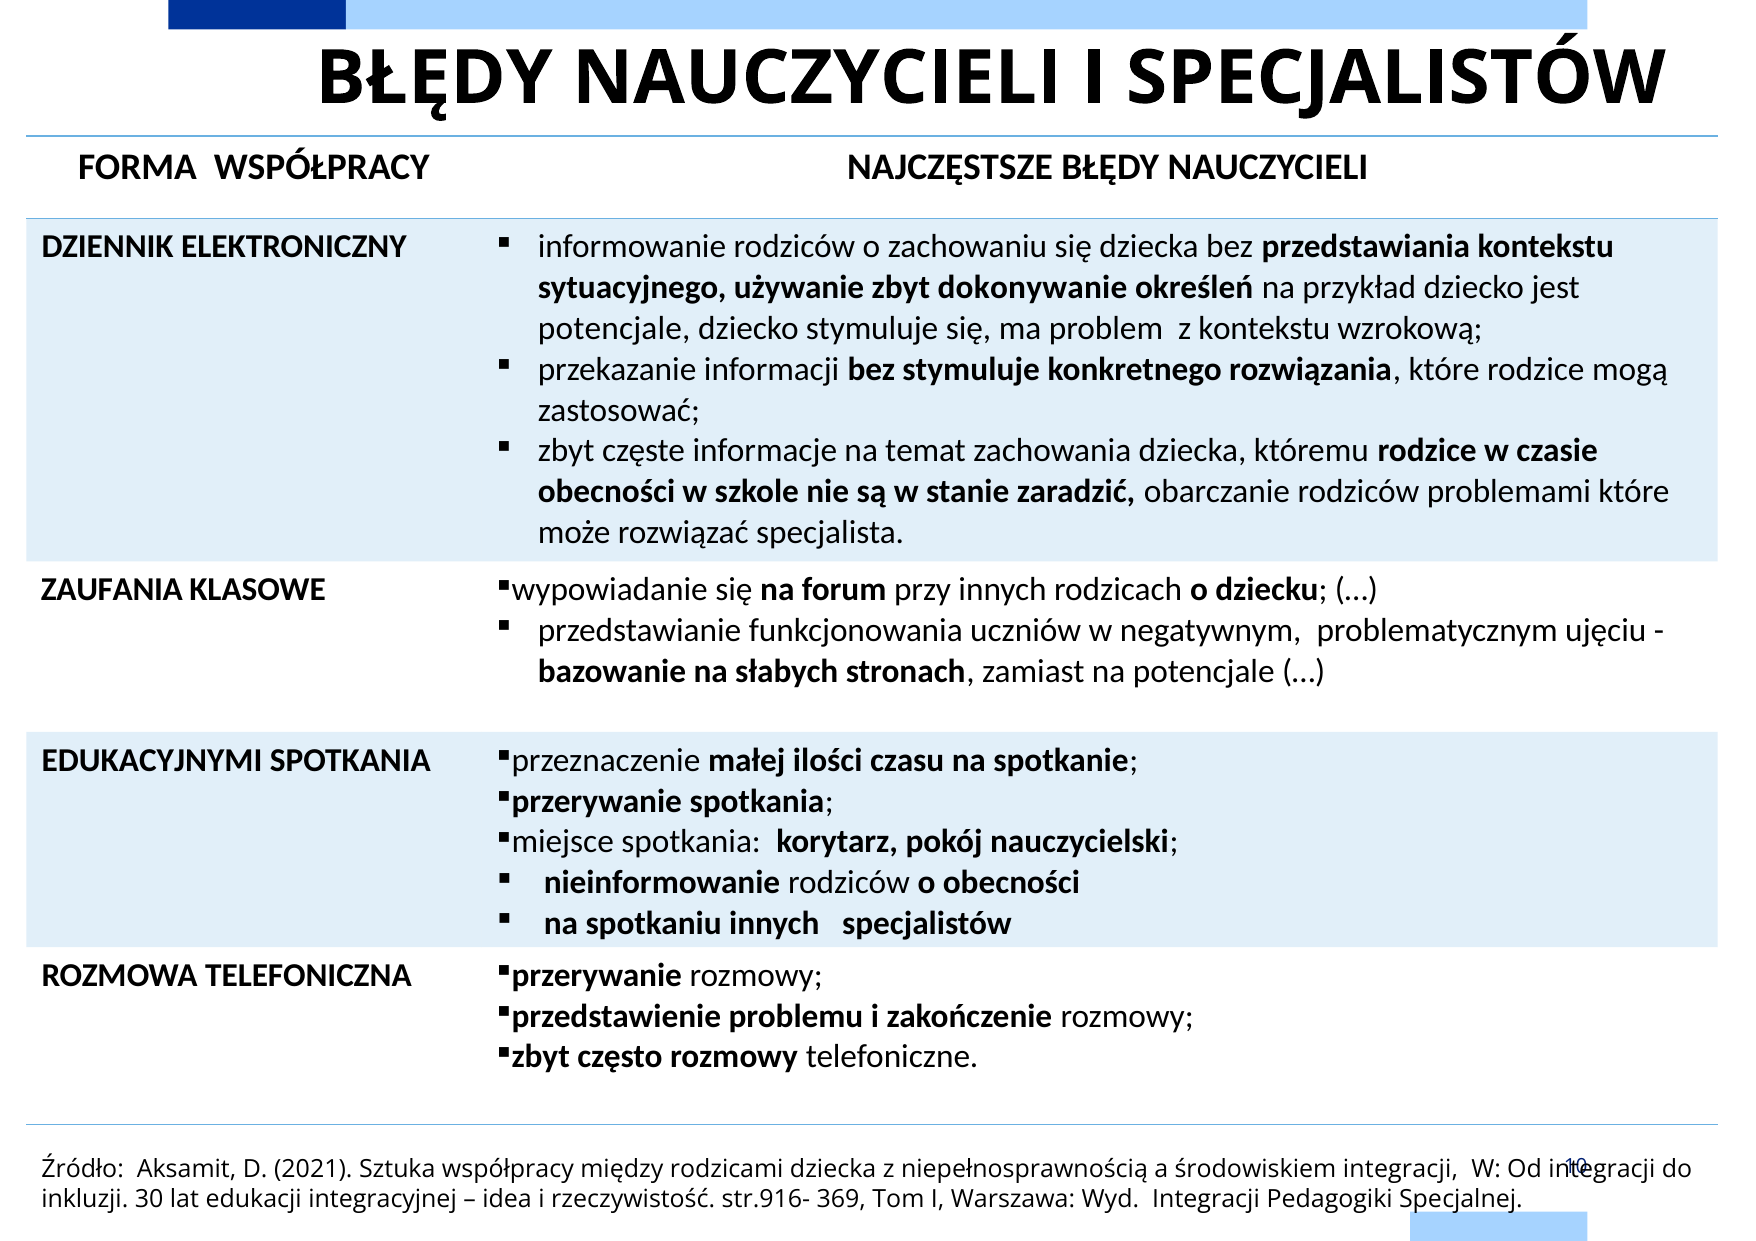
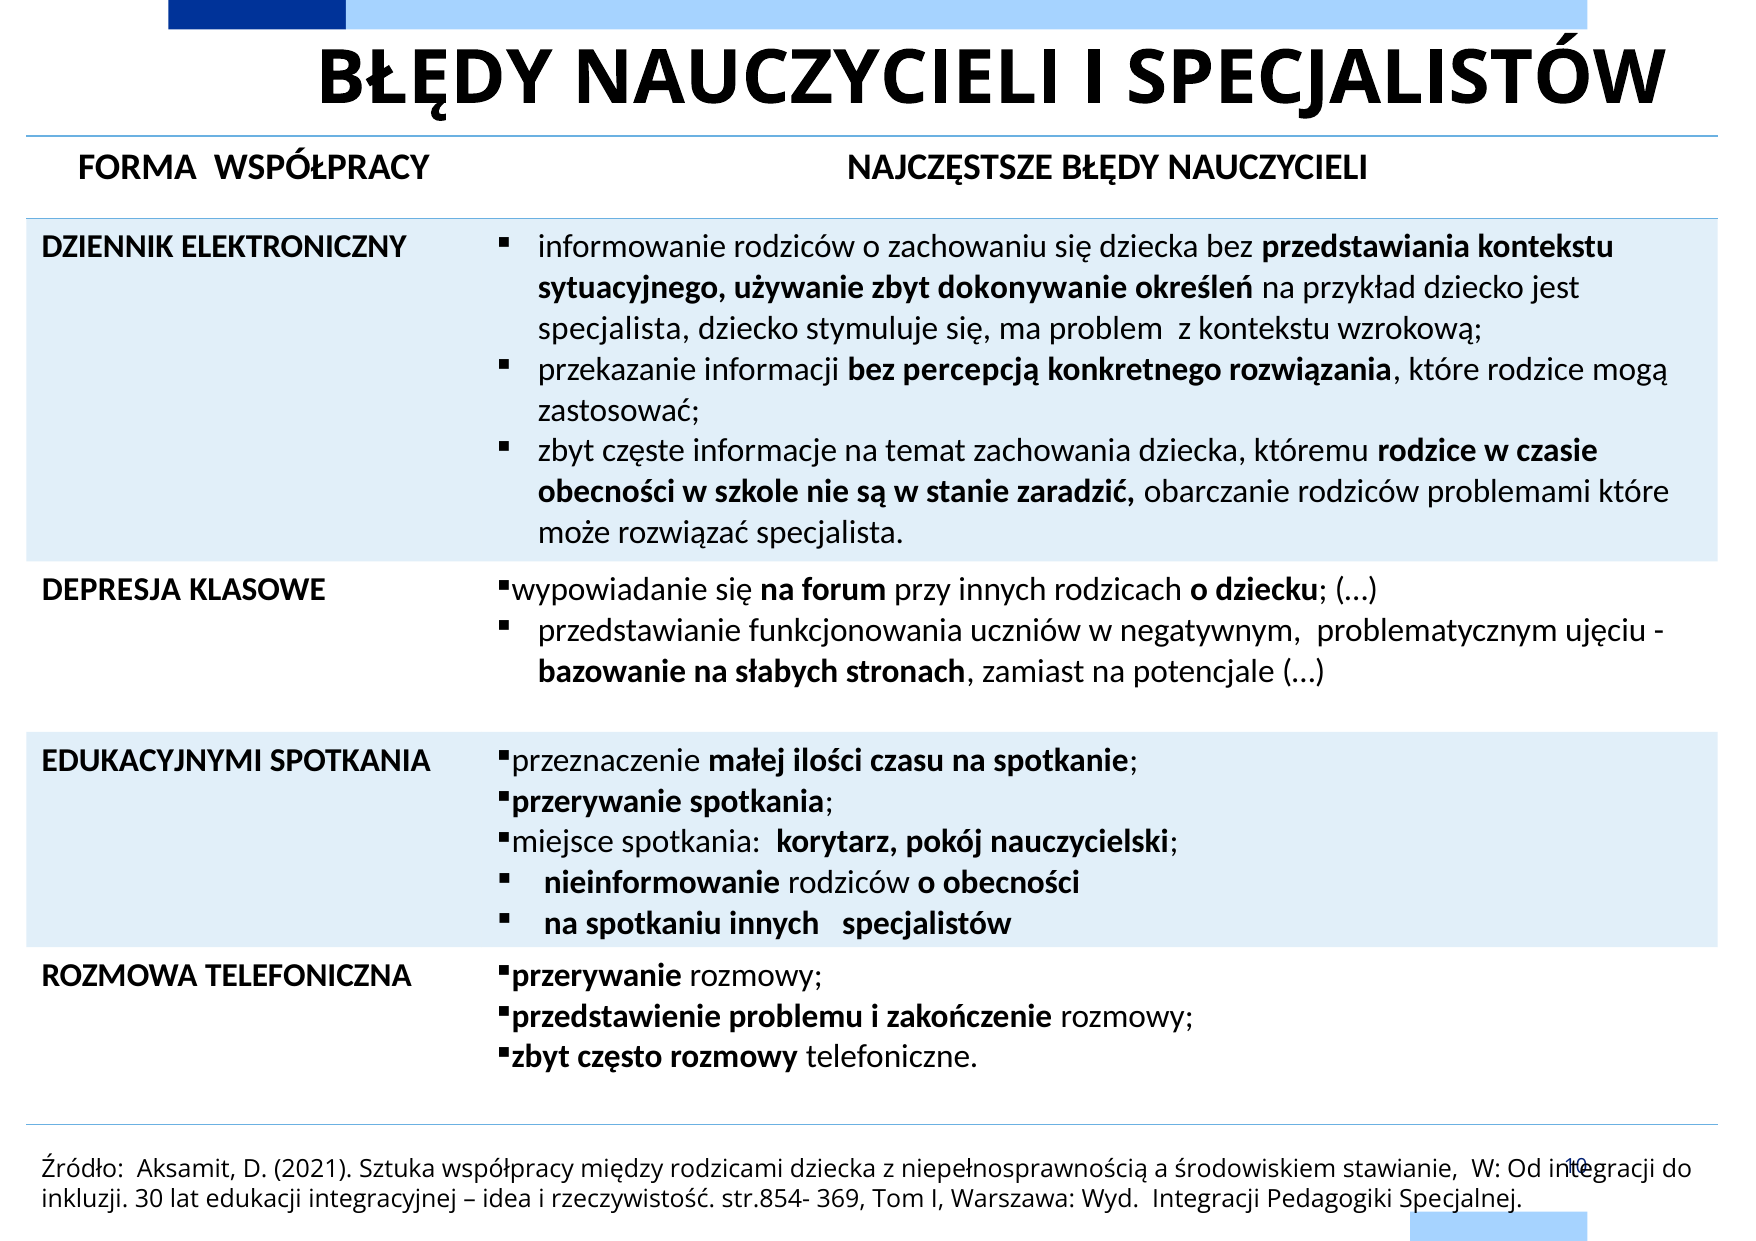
potencjale: potencjale -> specjalista (614, 329)
bez stymuluje: stymuluje -> percepcją (971, 369)
ZAUFANIA: ZAUFANIA -> DEPRESJA (112, 590)
środowiskiem integracji: integracji -> stawianie (1401, 1170)
str.916-: str.916- -> str.854- (766, 1200)
